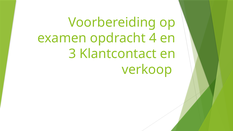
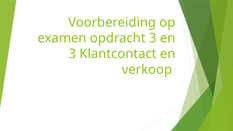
opdracht 4: 4 -> 3 (153, 38)
